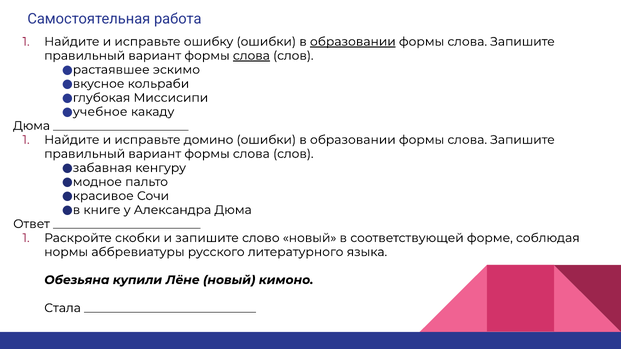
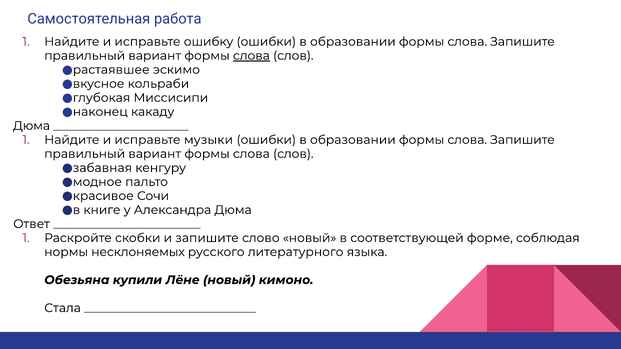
образовании underline: present -> none (353, 42)
учебное: учебное -> наконец (100, 112)
домино: домино -> музыки (208, 140)
аббревиатуры: аббревиатуры -> несклоняемых (138, 252)
